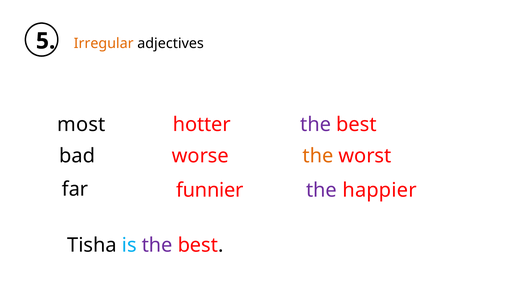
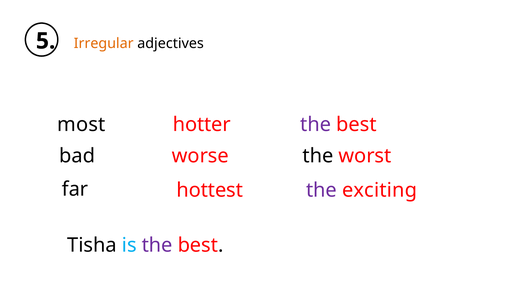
the colour: orange -> black (318, 156)
funnier: funnier -> hottest (210, 190)
happier: happier -> exciting (380, 190)
